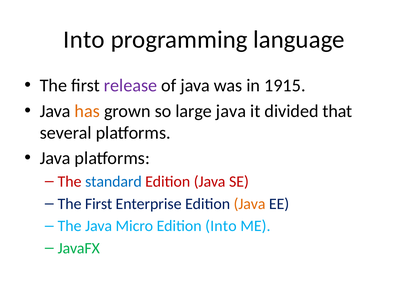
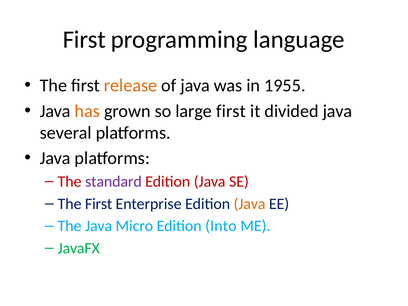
Into: Into -> First (84, 39)
release colour: purple -> orange (131, 86)
1915: 1915 -> 1955 (285, 86)
large java: java -> first (231, 111)
divided that: that -> java (337, 111)
standard colour: blue -> purple (113, 182)
